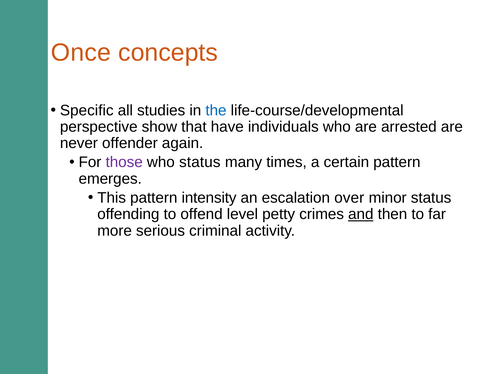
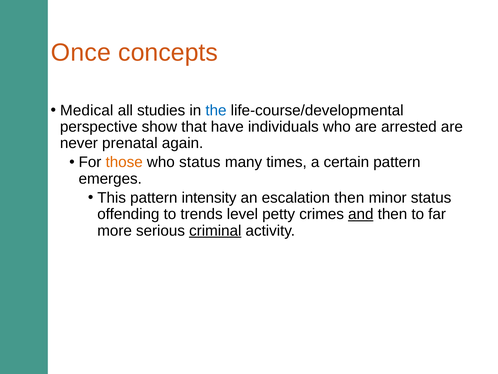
Specific: Specific -> Medical (87, 110)
offender: offender -> prenatal (130, 143)
those colour: purple -> orange (124, 162)
escalation over: over -> then (349, 198)
offend: offend -> trends (202, 214)
criminal underline: none -> present (215, 230)
